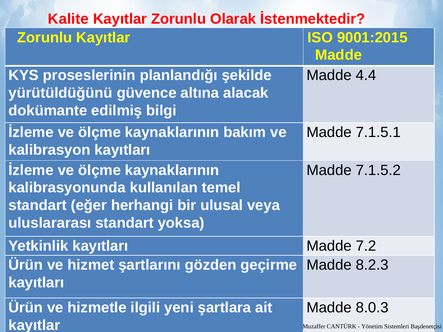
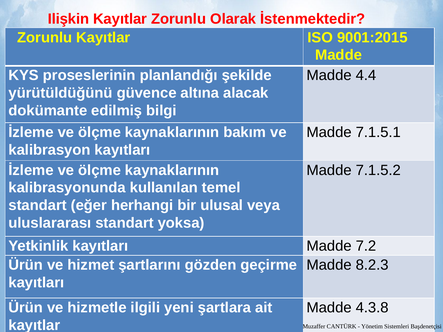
Kalite: Kalite -> Ilişkin (68, 19)
8.0.3: 8.0.3 -> 4.3.8 (372, 308)
